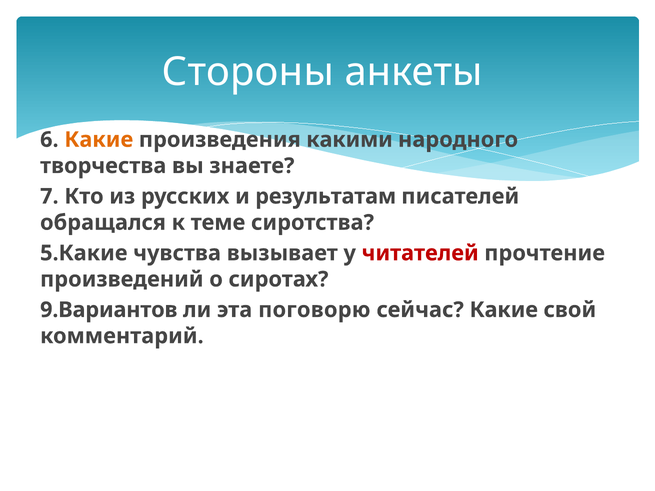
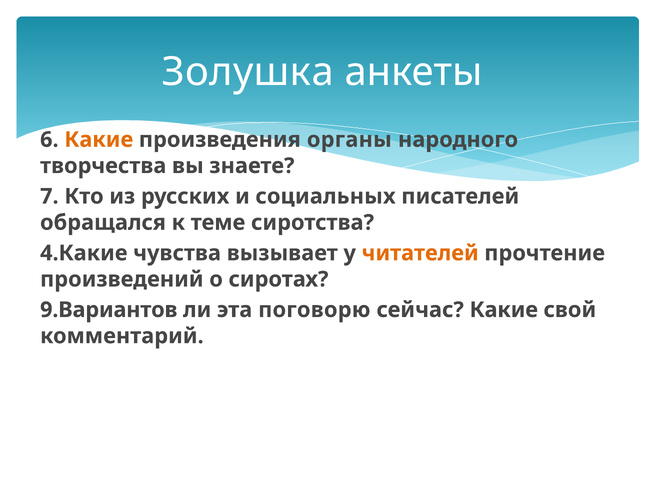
Стороны: Стороны -> Золушка (248, 72)
какими: какими -> органы (349, 140)
результатам: результатам -> социальных (325, 196)
5.Какие: 5.Какие -> 4.Какие (84, 253)
читателей colour: red -> orange (420, 253)
